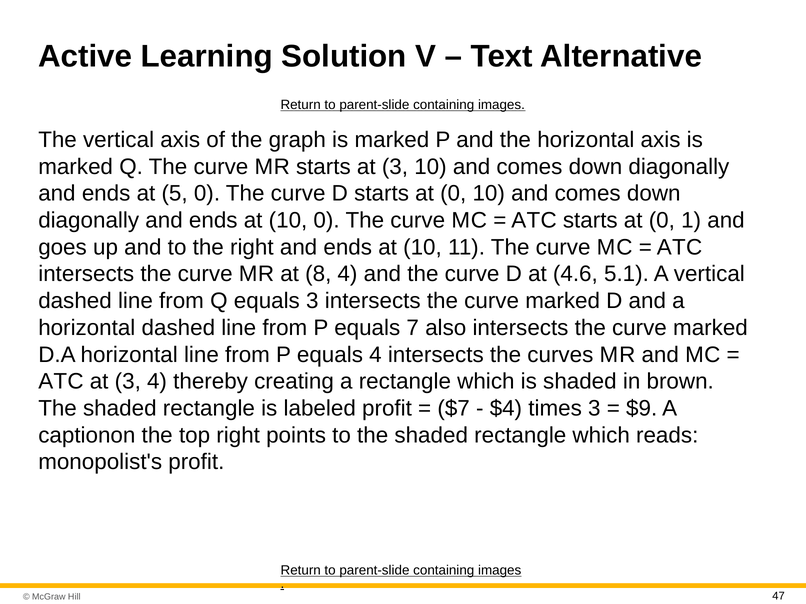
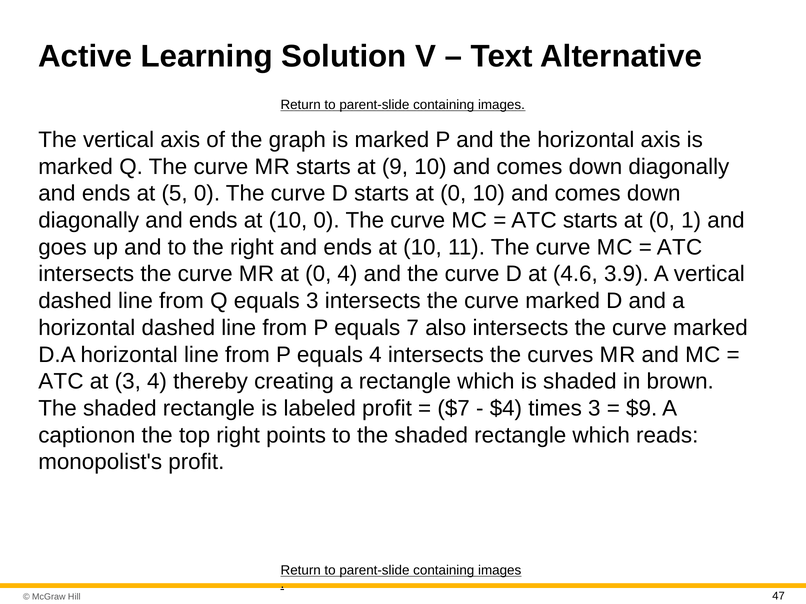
starts at 3: 3 -> 9 (395, 167)
R at 8: 8 -> 0 (318, 274)
5.1: 5.1 -> 3.9 (626, 274)
